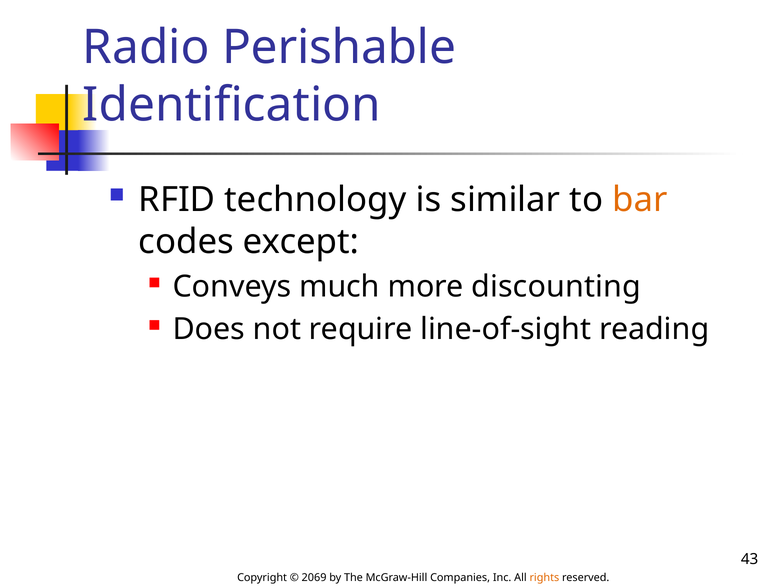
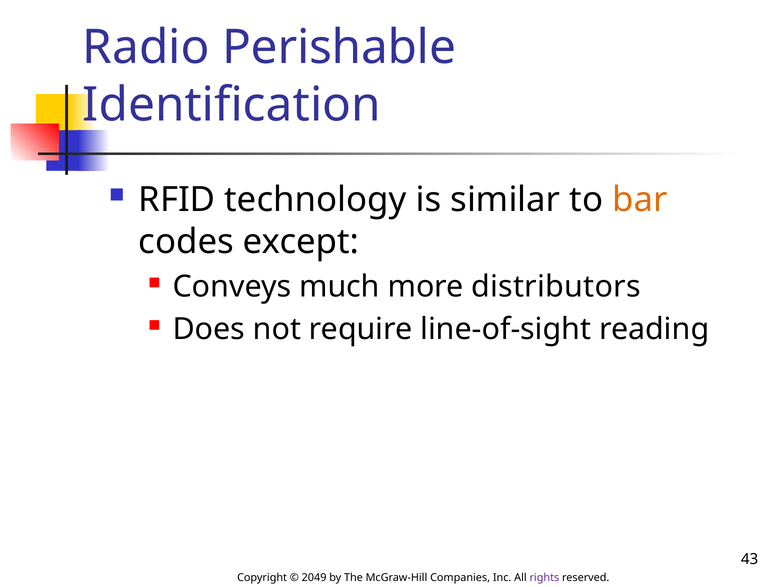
discounting: discounting -> distributors (556, 287)
2069: 2069 -> 2049 (314, 578)
rights colour: orange -> purple (544, 578)
